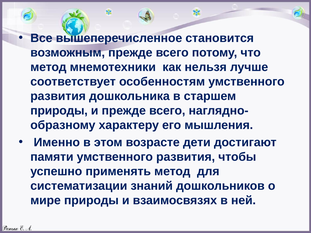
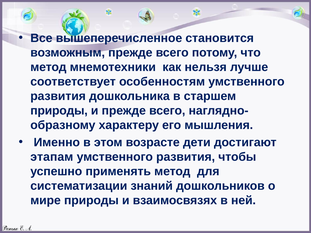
памяти: памяти -> этапам (52, 157)
